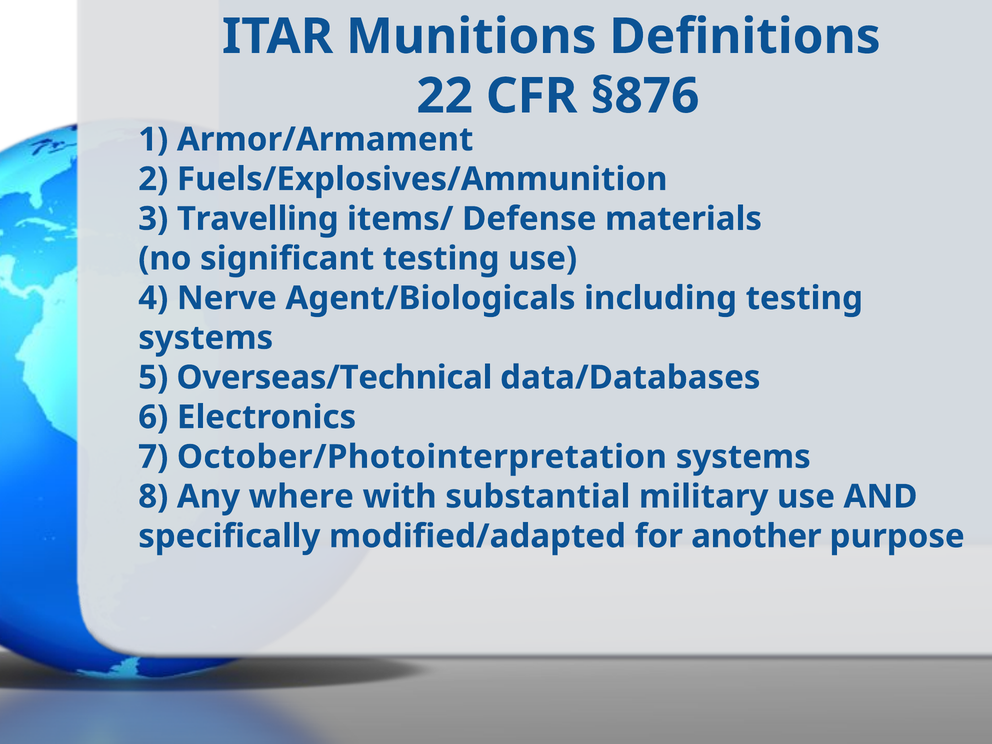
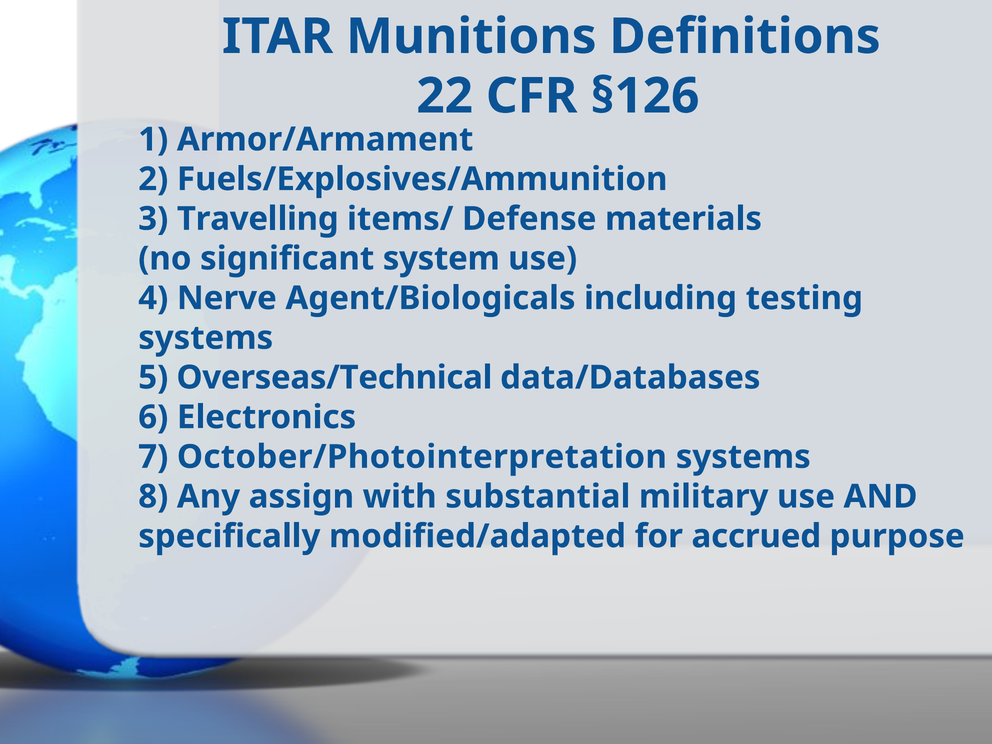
§876: §876 -> §126 (645, 96)
significant testing: testing -> system (441, 259)
where: where -> assign (301, 497)
another: another -> accrued (756, 536)
